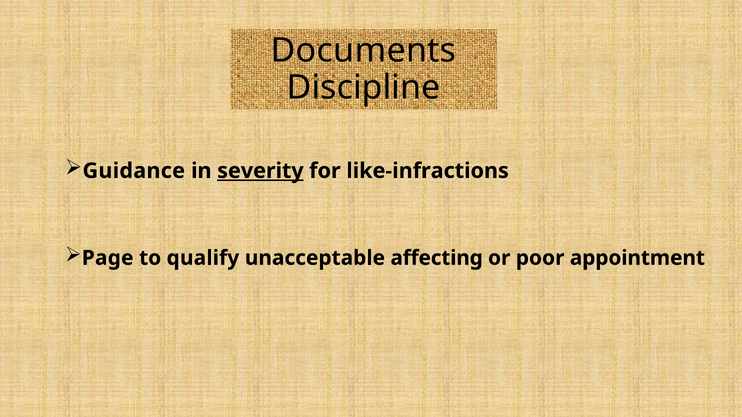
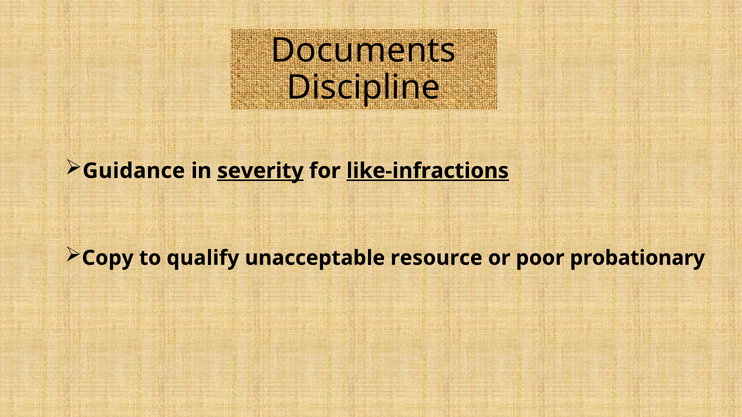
like-infractions underline: none -> present (428, 171)
Page: Page -> Copy (108, 258)
affecting: affecting -> resource (436, 258)
appointment: appointment -> probationary (637, 258)
